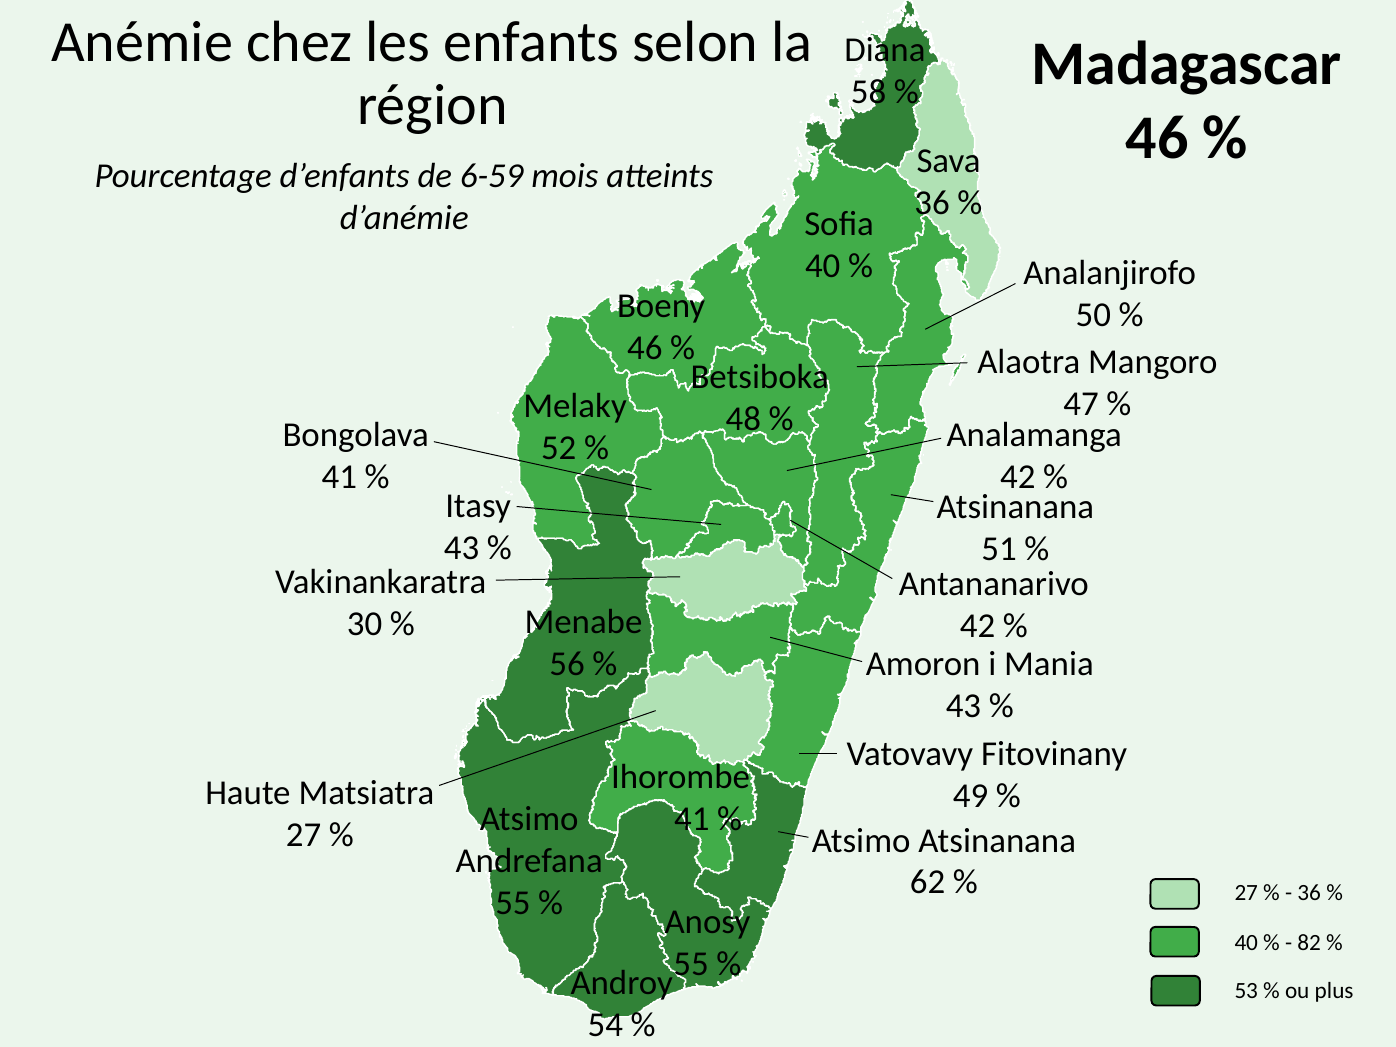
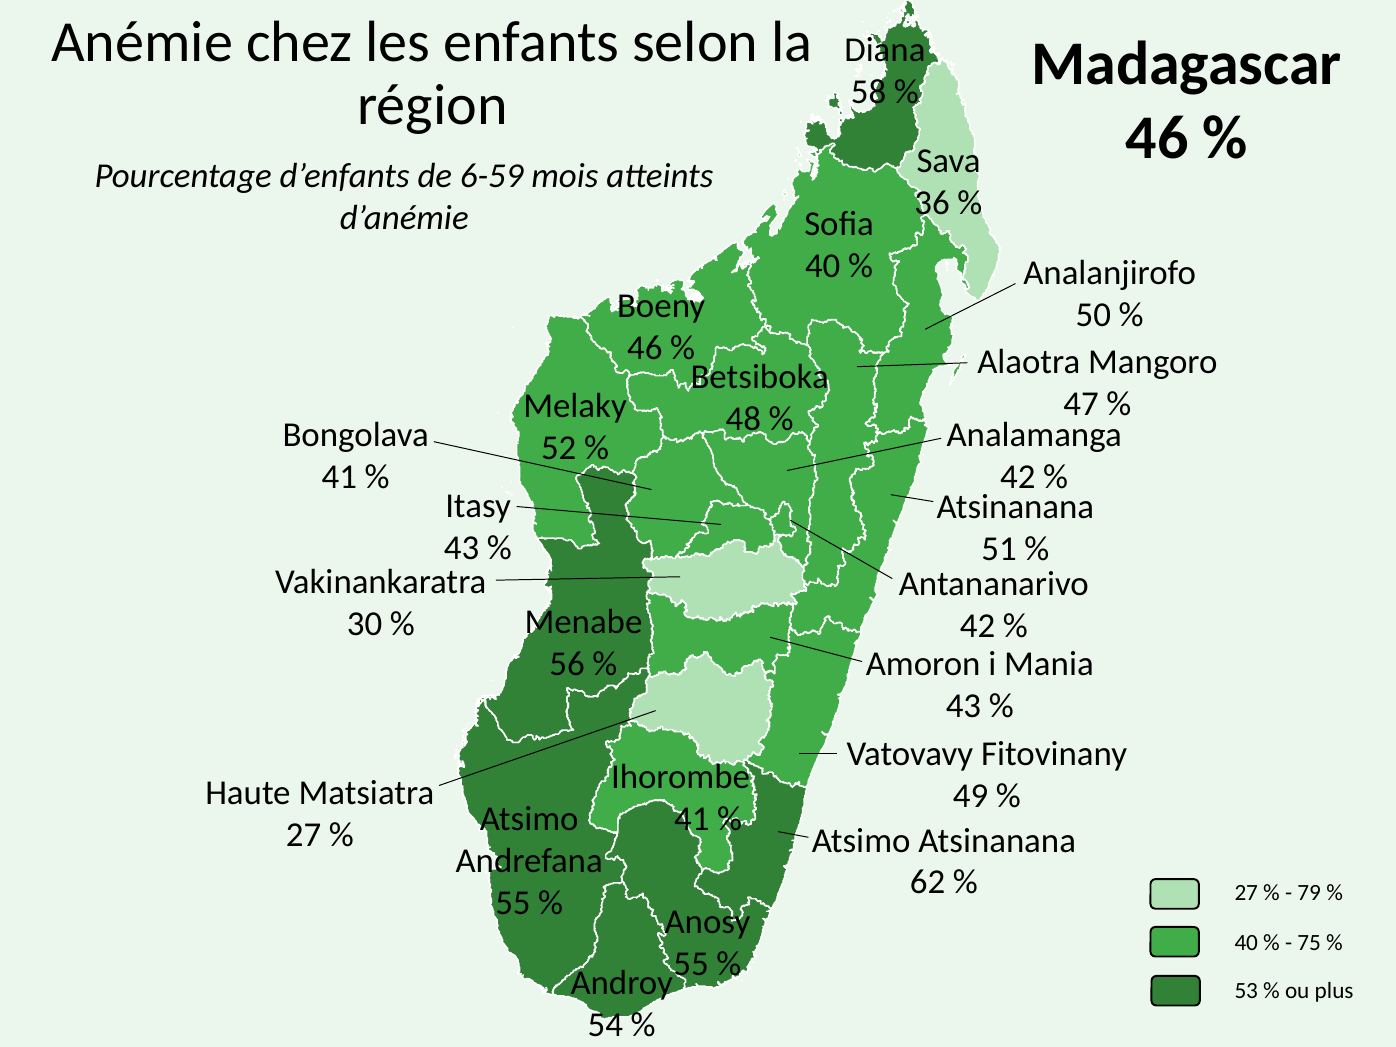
36: 36 -> 79 (1309, 893)
82: 82 -> 75 (1309, 943)
